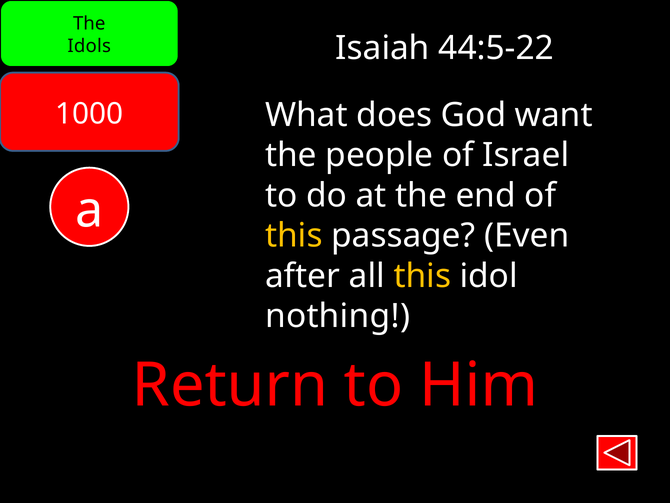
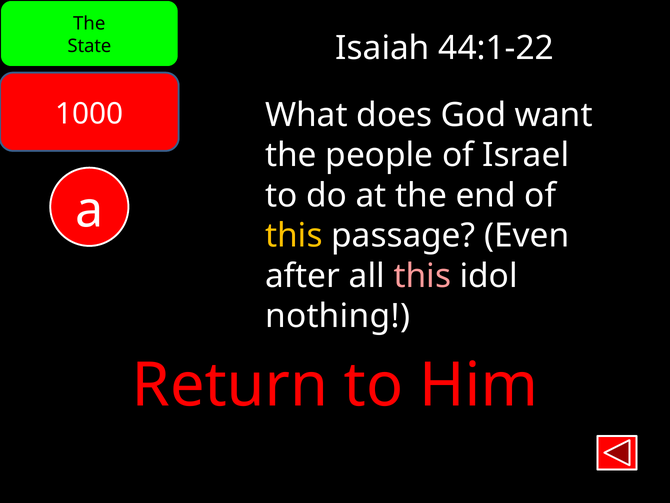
44:5-22: 44:5-22 -> 44:1-22 (496, 48)
Idols: Idols -> State (89, 46)
this colour: yellow -> pink (422, 276)
